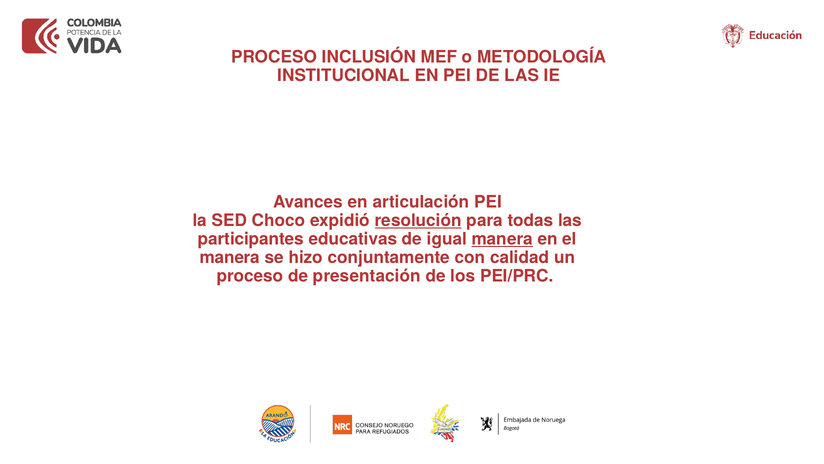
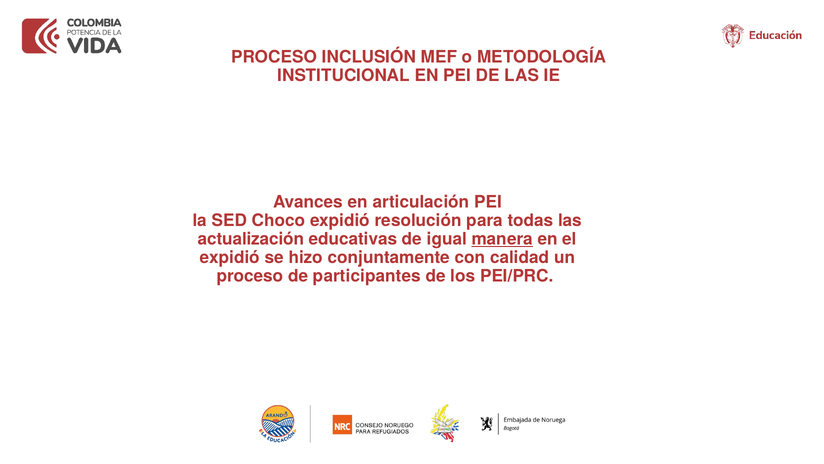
resolución underline: present -> none (418, 220)
participantes: participantes -> actualización (251, 239)
manera: manera -> expidió (230, 257)
presentación: presentación -> participantes (367, 276)
